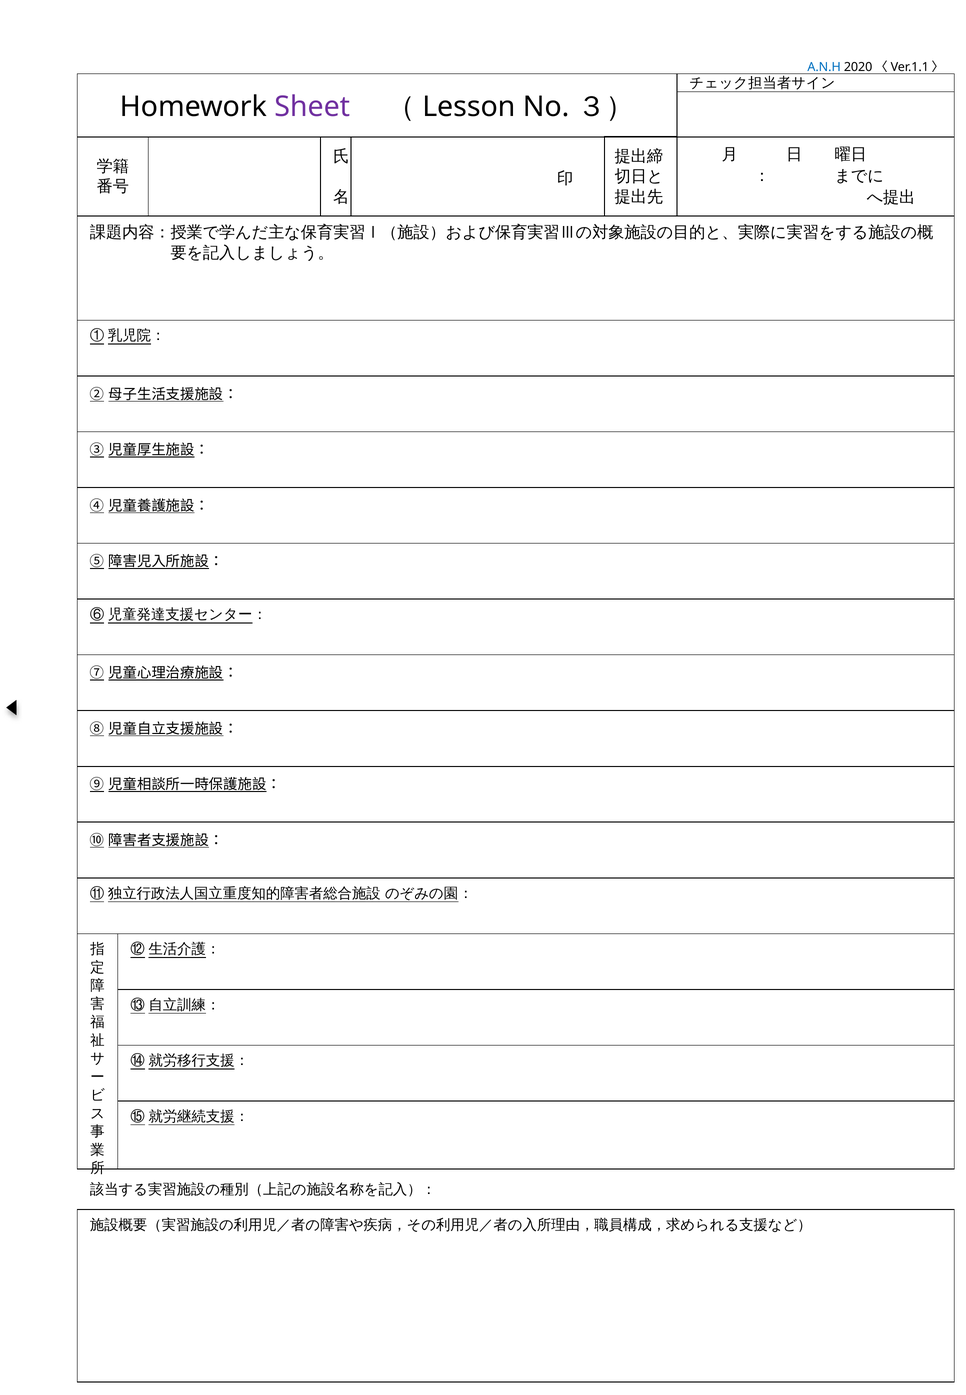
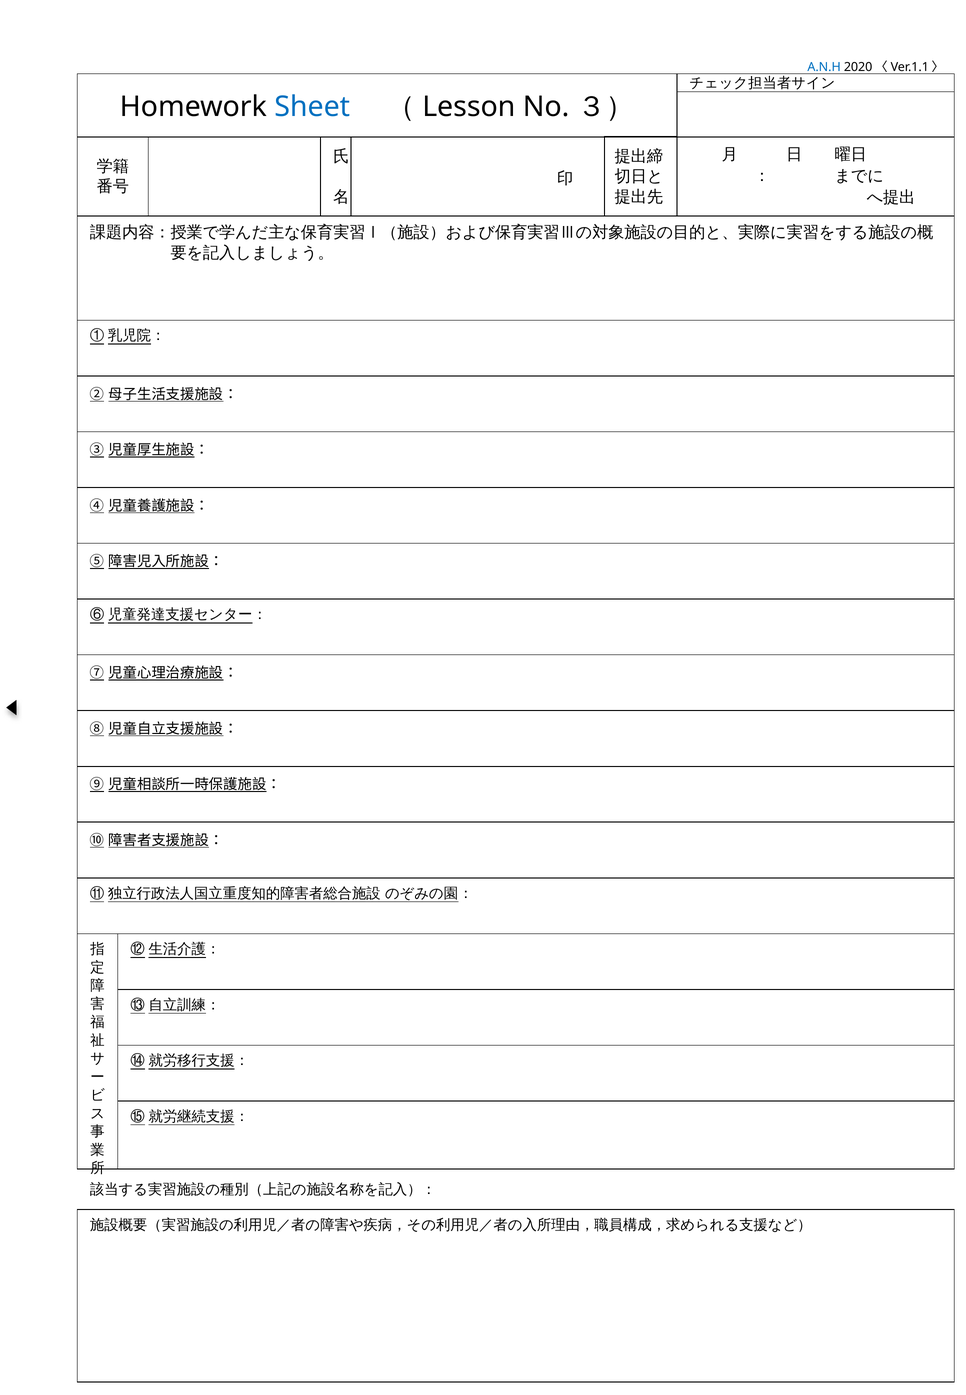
Sheet colour: purple -> blue (312, 107)
